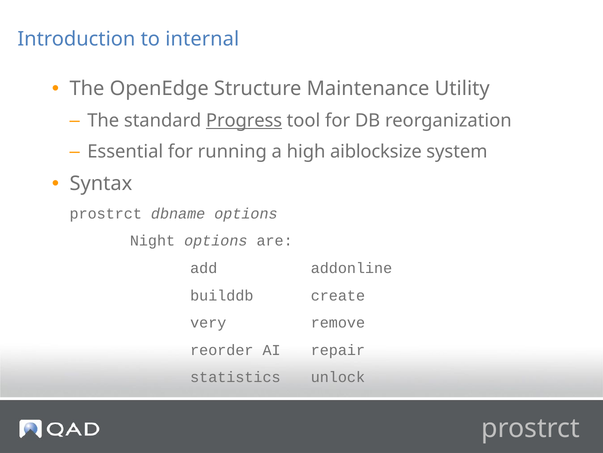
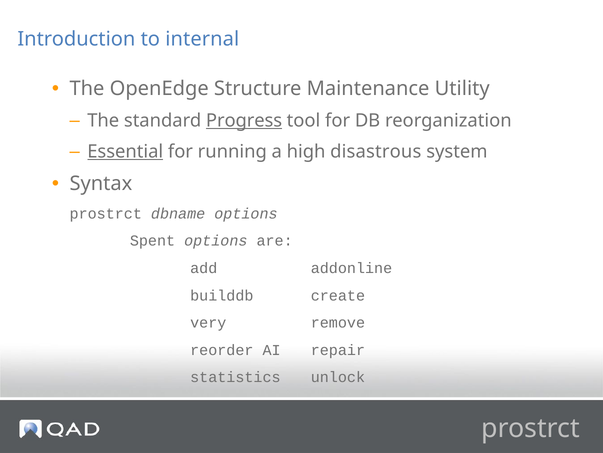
Essential underline: none -> present (125, 151)
aiblocksize: aiblocksize -> disastrous (376, 151)
Night: Night -> Spent (152, 241)
